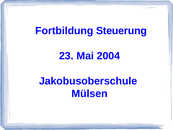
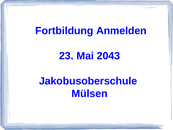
Steuerung: Steuerung -> Anmelden (121, 31)
2004: 2004 -> 2043 (108, 56)
